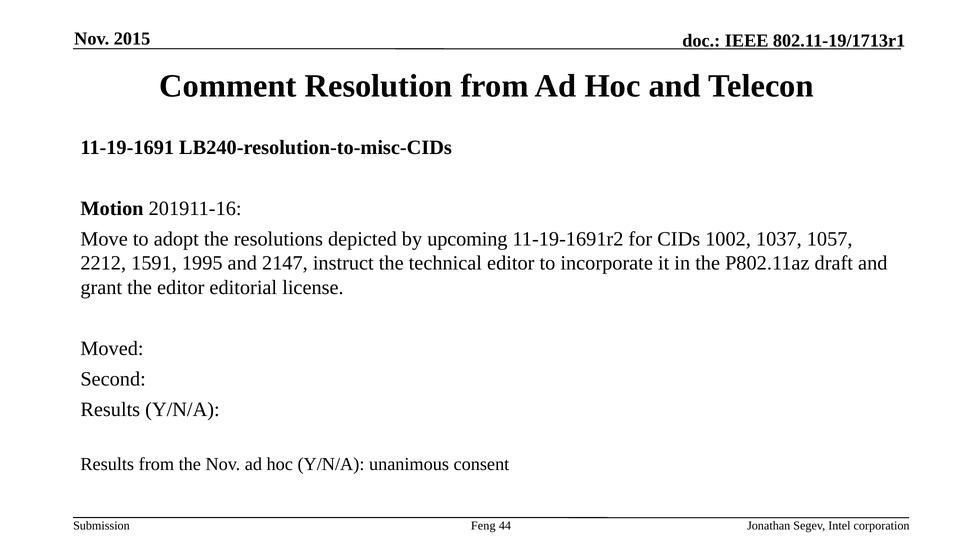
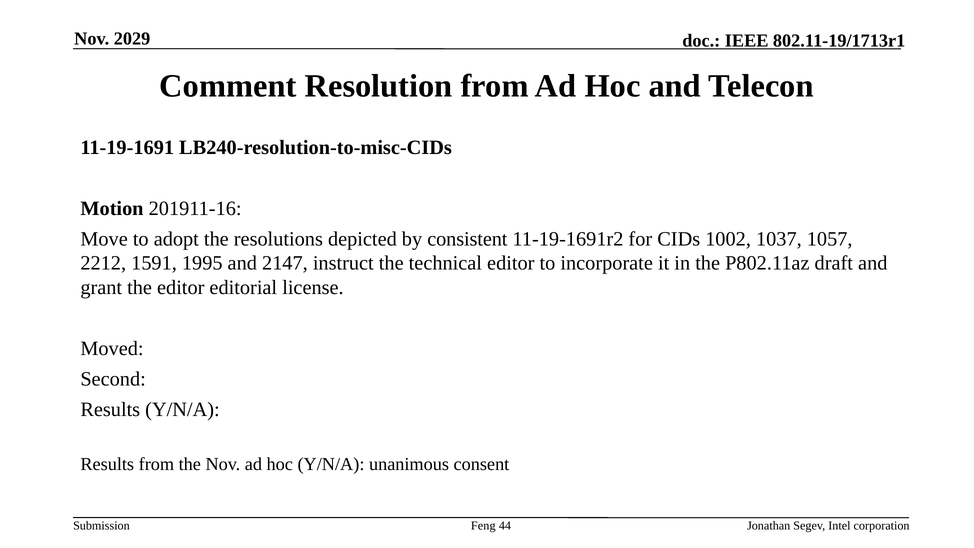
2015: 2015 -> 2029 (132, 39)
upcoming: upcoming -> consistent (467, 239)
